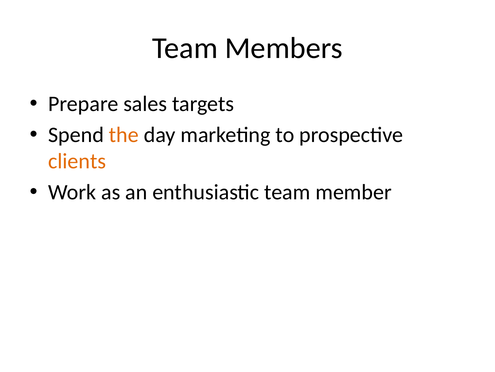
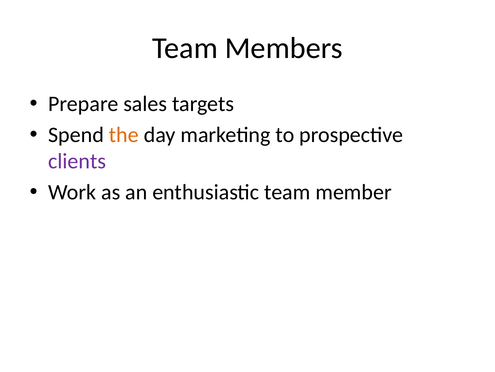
clients colour: orange -> purple (77, 161)
